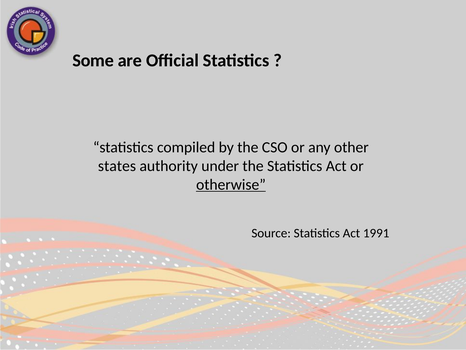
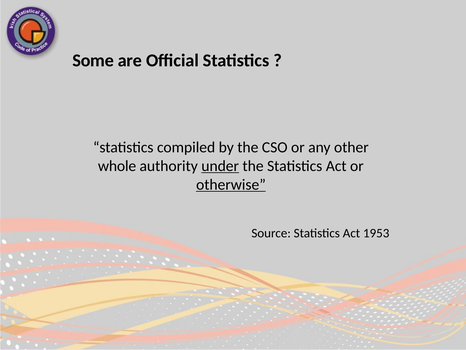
states: states -> whole (117, 166)
under underline: none -> present (220, 166)
1991: 1991 -> 1953 (376, 233)
